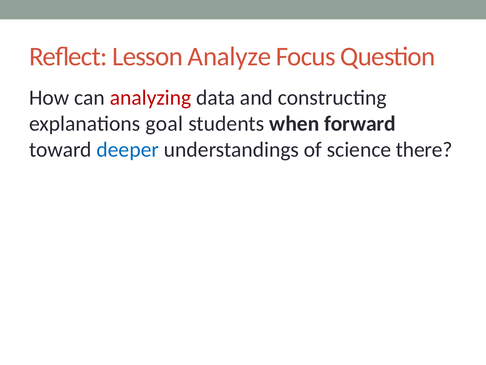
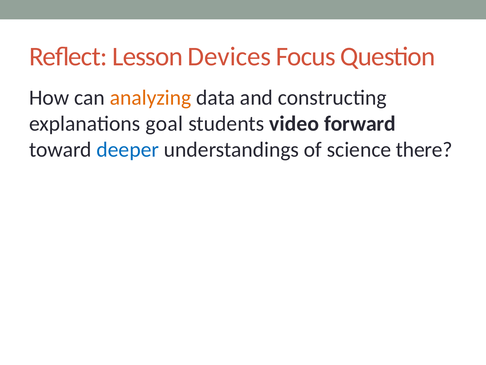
Analyze: Analyze -> Devices (229, 57)
analyzing colour: red -> orange (151, 98)
when: when -> video (294, 124)
